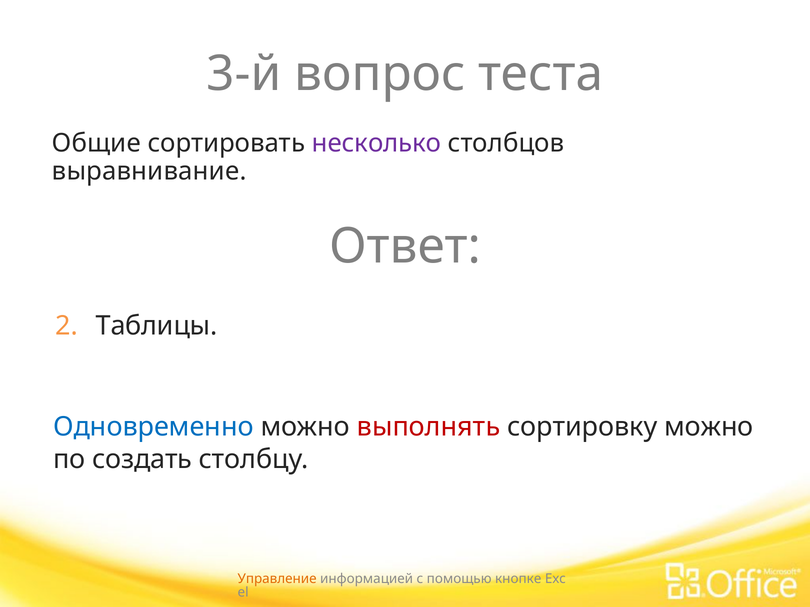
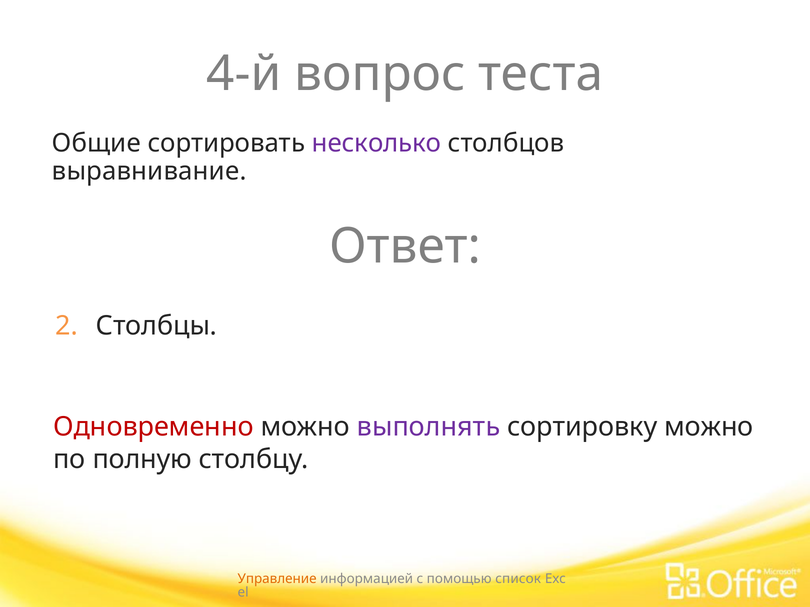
3-й: 3-й -> 4-й (244, 74)
Таблицы: Таблицы -> Столбцы (157, 326)
Одновременно colour: blue -> red (153, 427)
выполнять colour: red -> purple (429, 427)
создать: создать -> полную (142, 460)
кнопке: кнопке -> список (518, 579)
